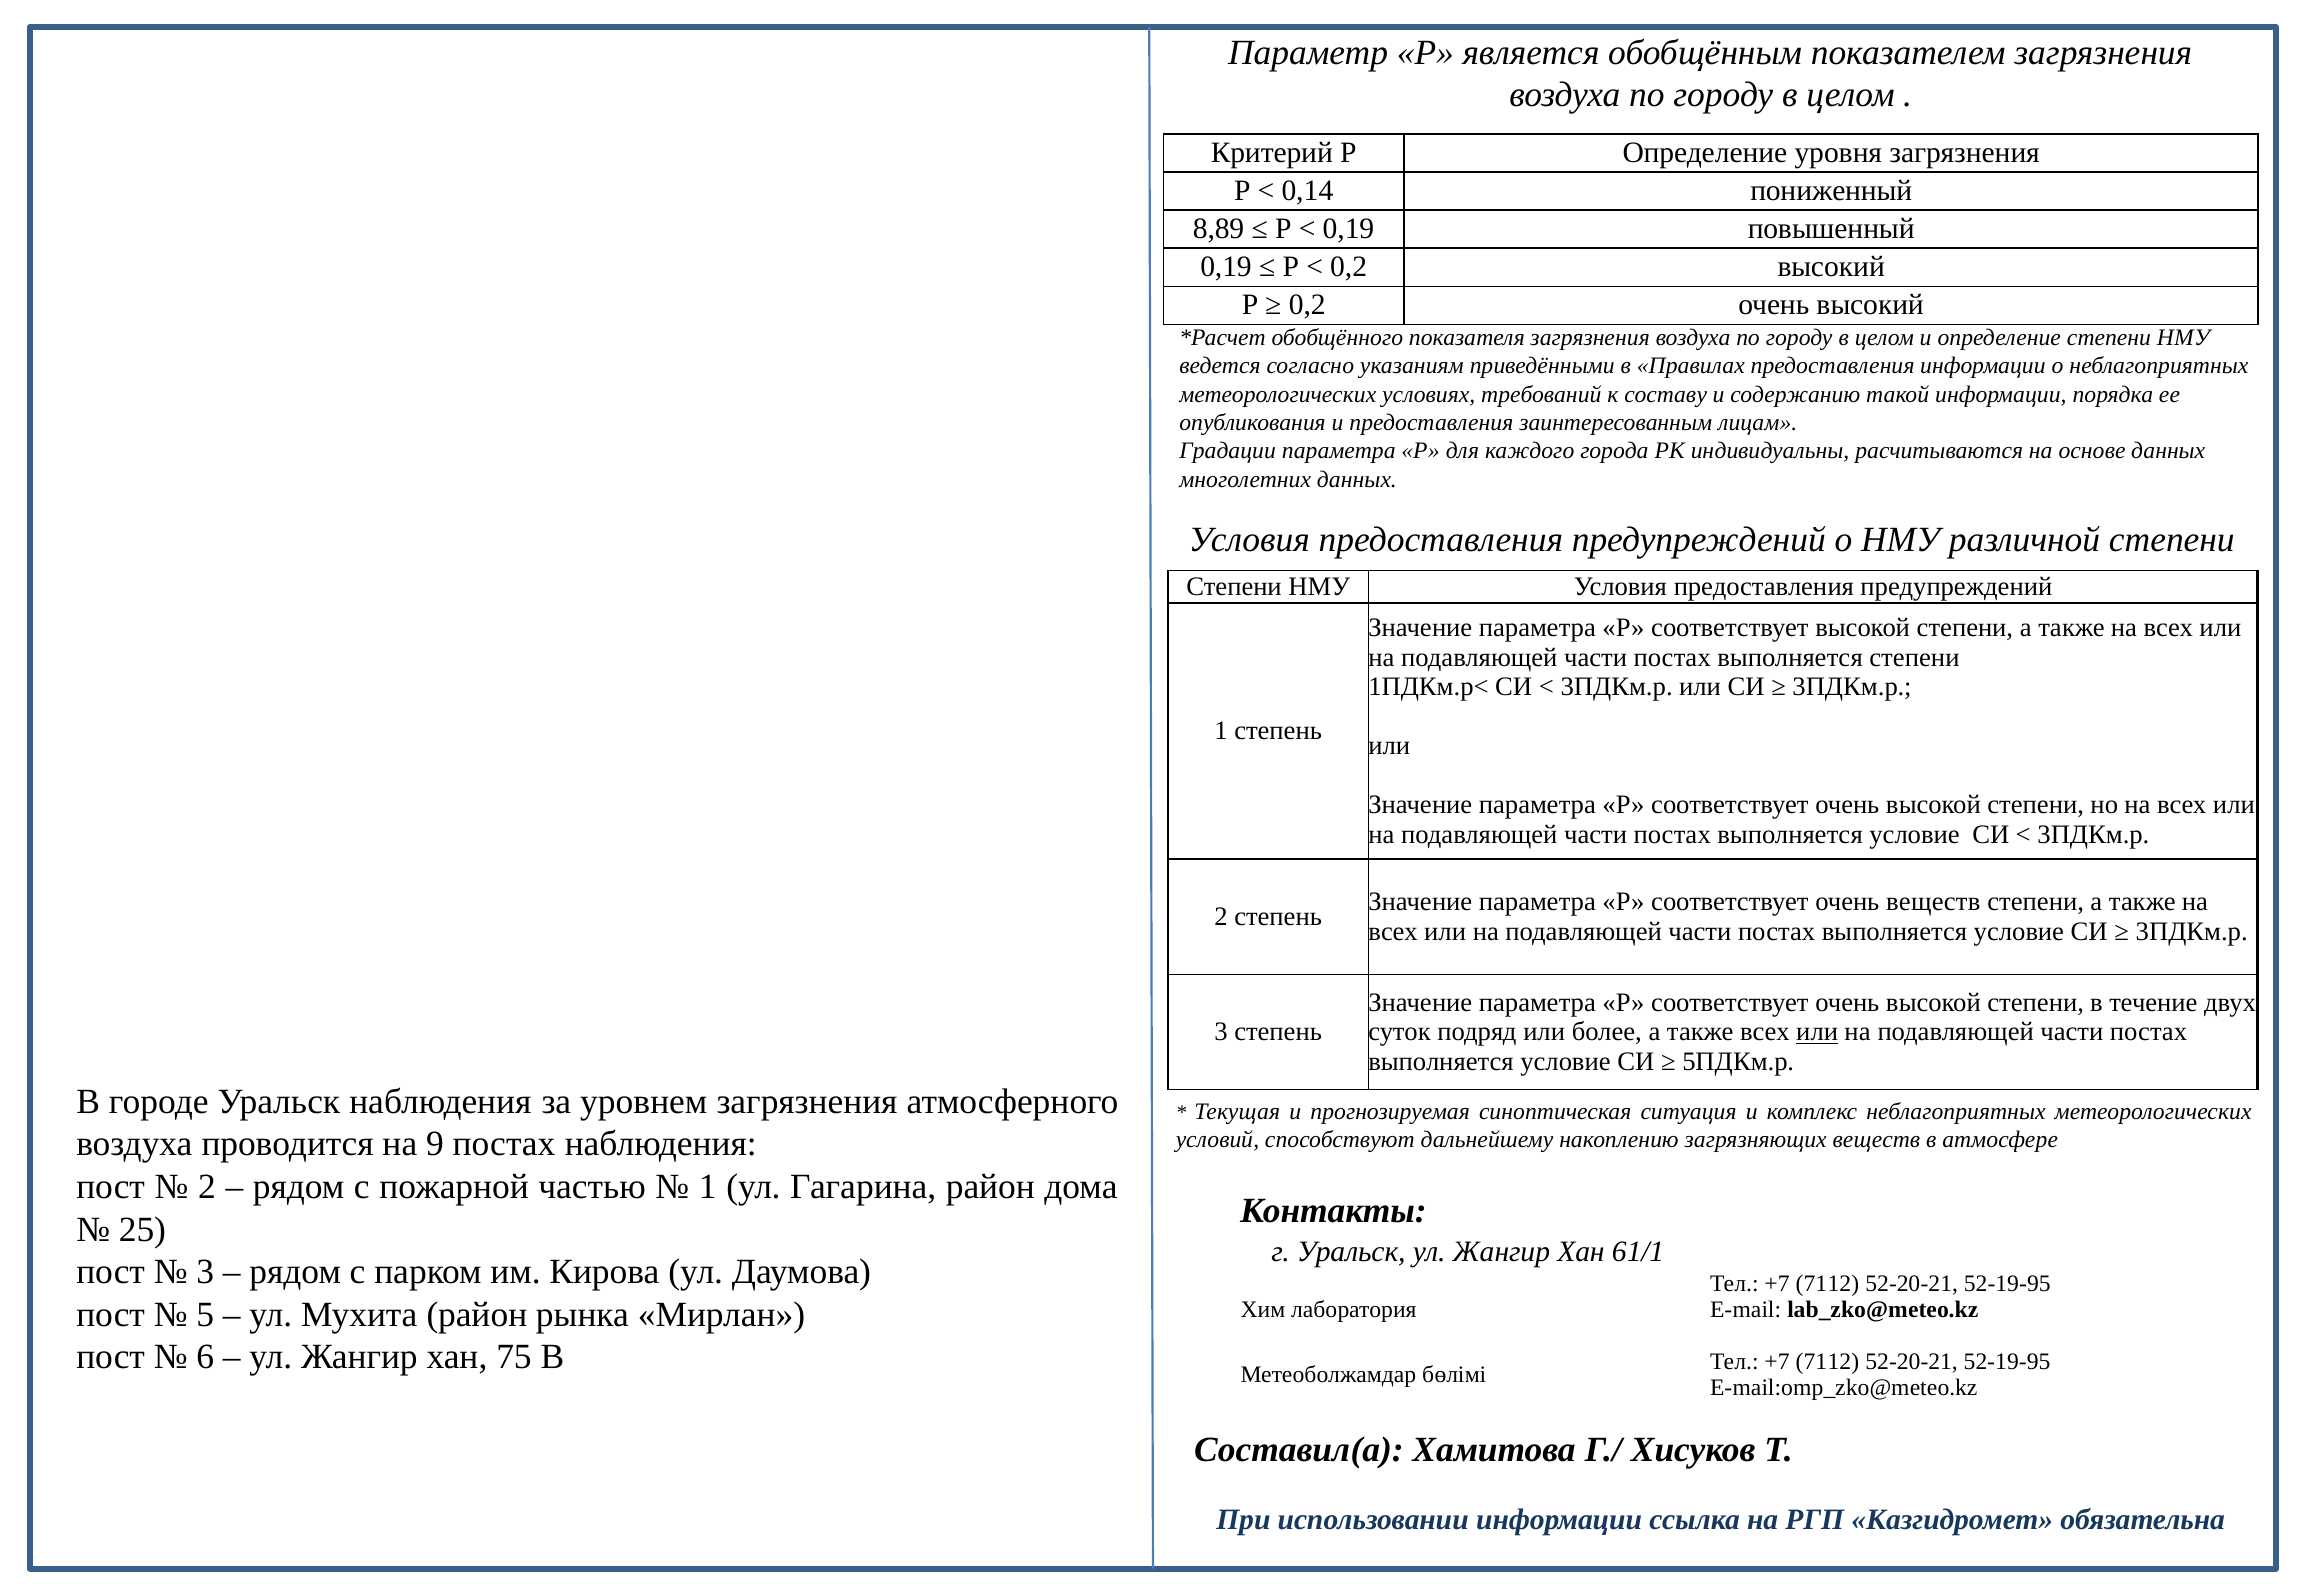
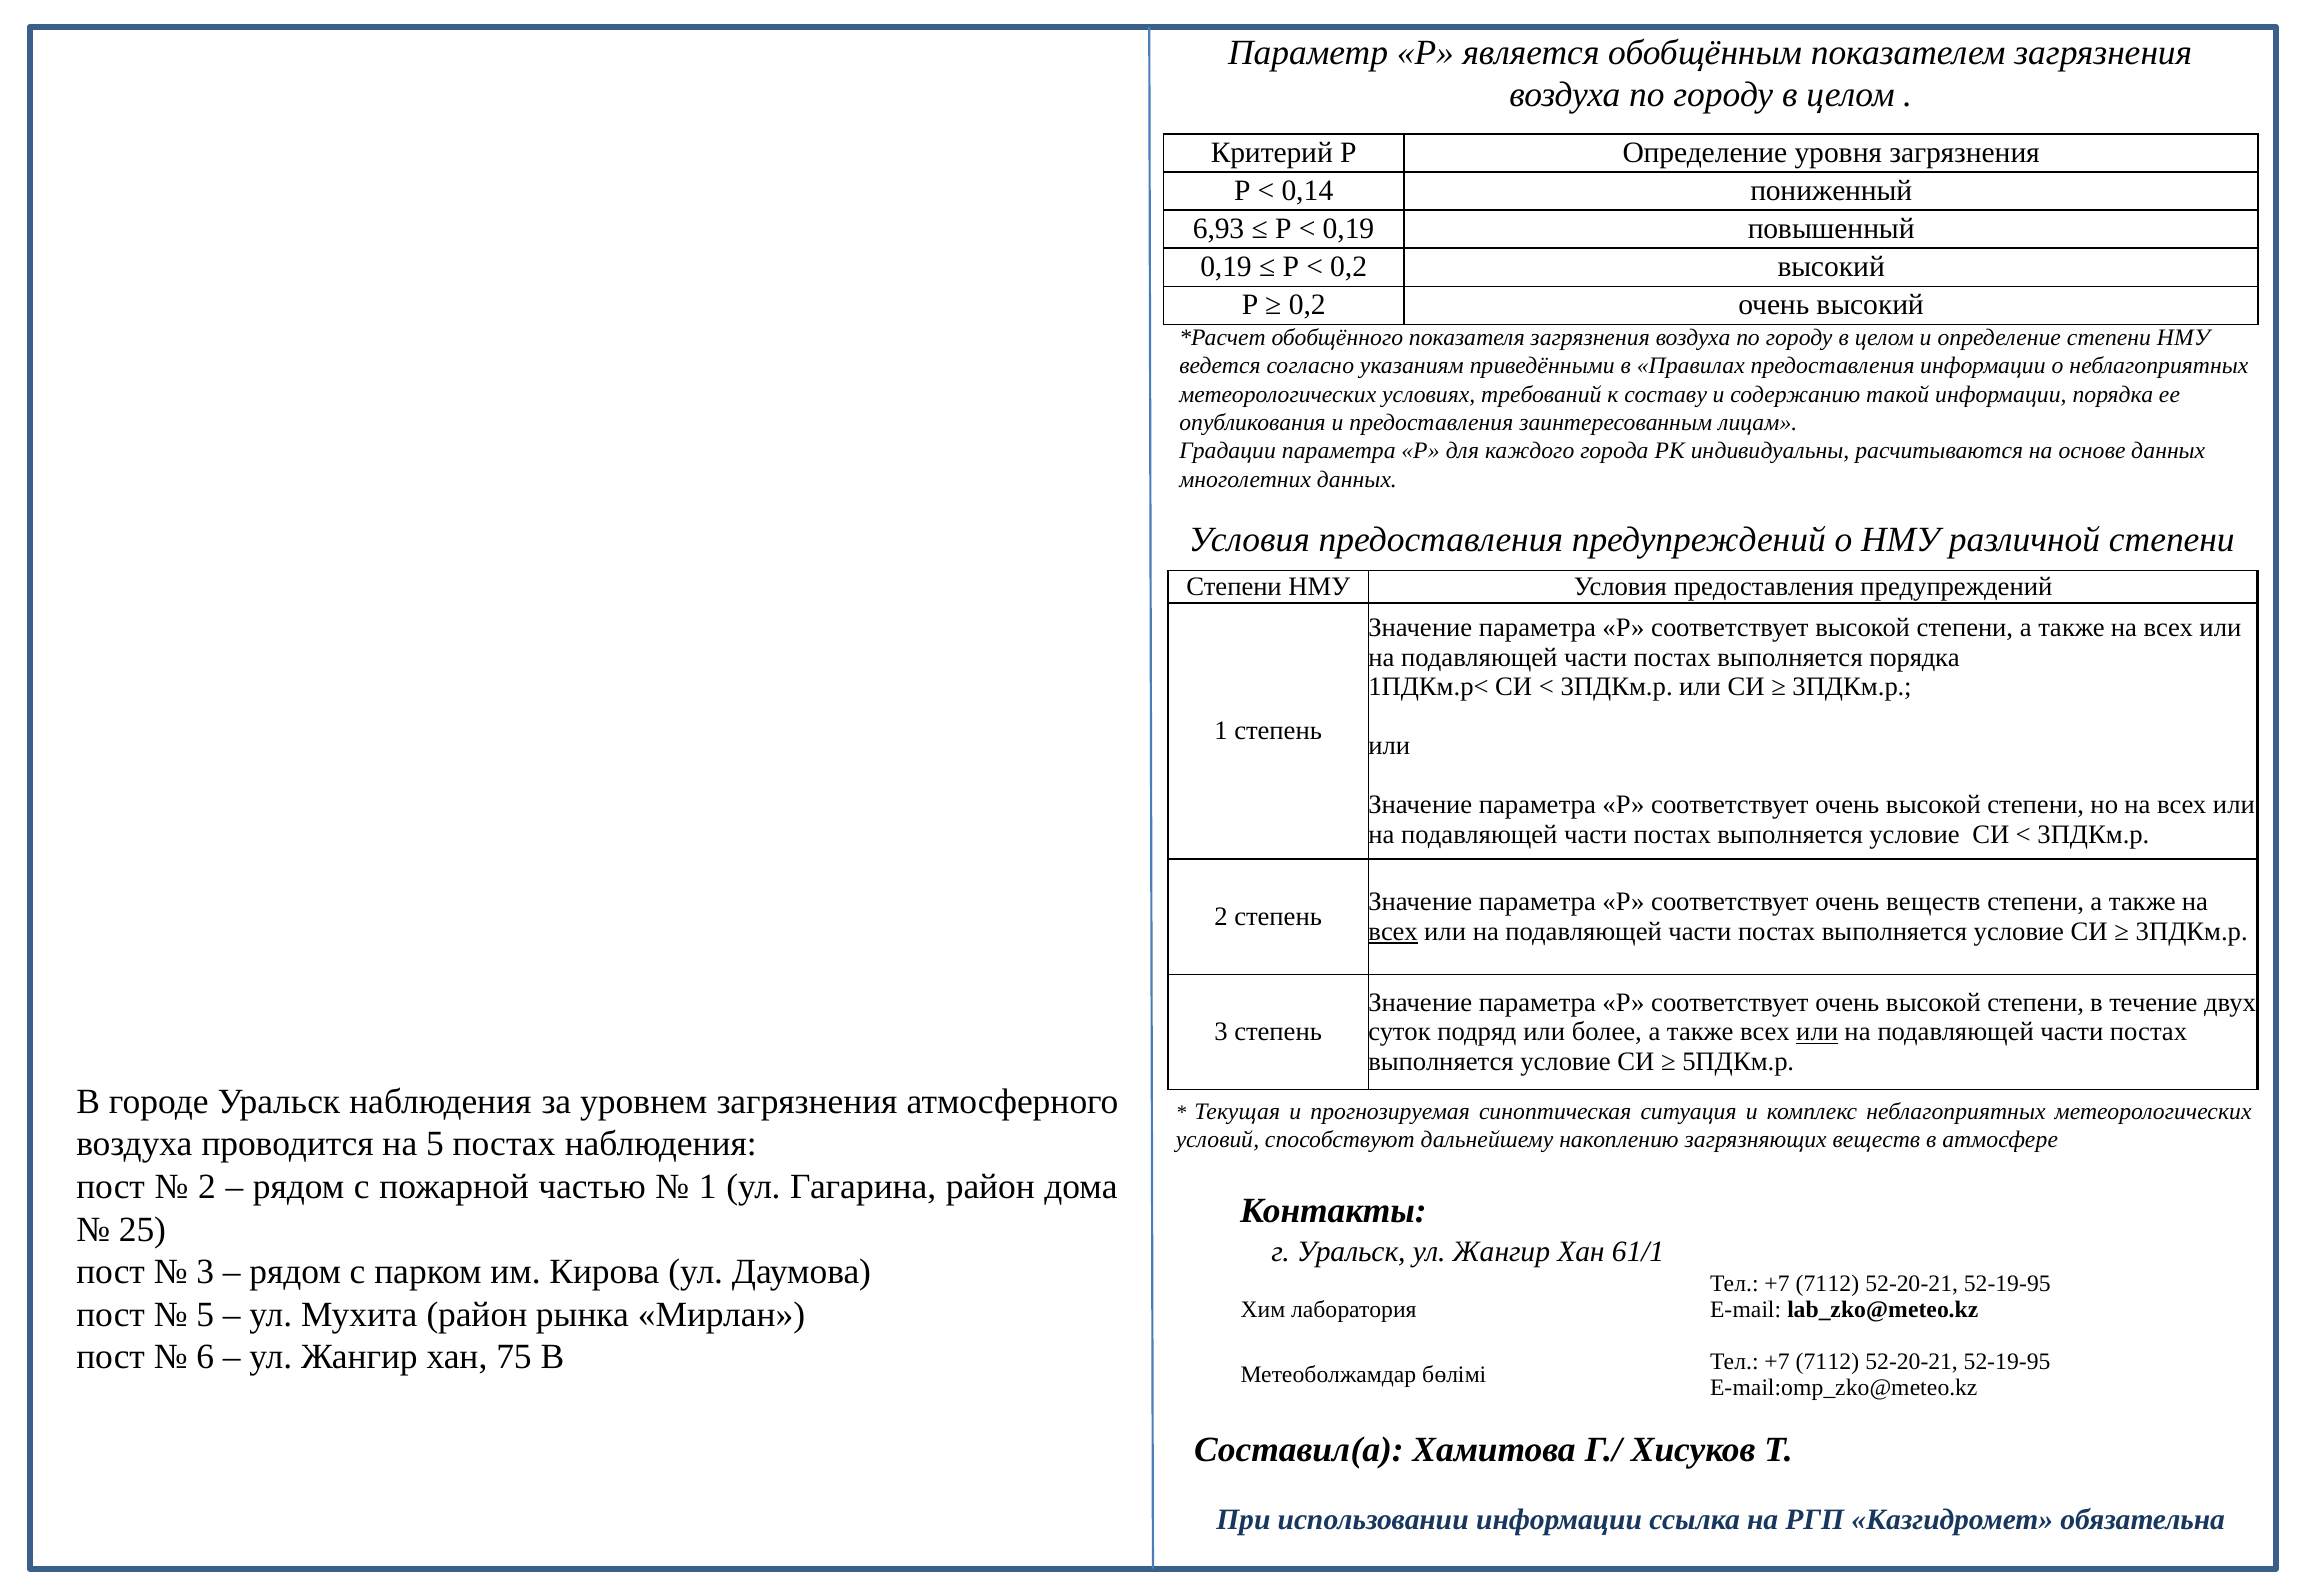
8,89: 8,89 -> 6,93 (1219, 229)
выполняется степени: степени -> порядка (1915, 658)
всех underline: none -> present (1393, 932)
на 9: 9 -> 5 (435, 1145)
